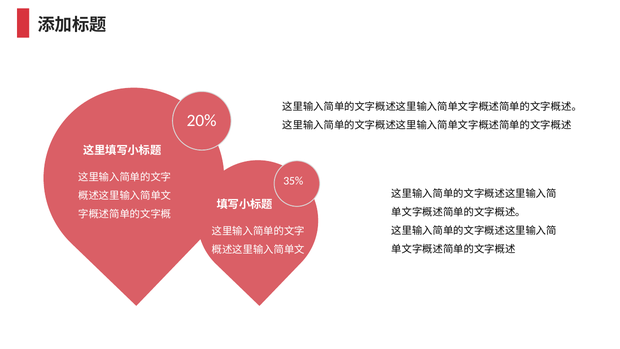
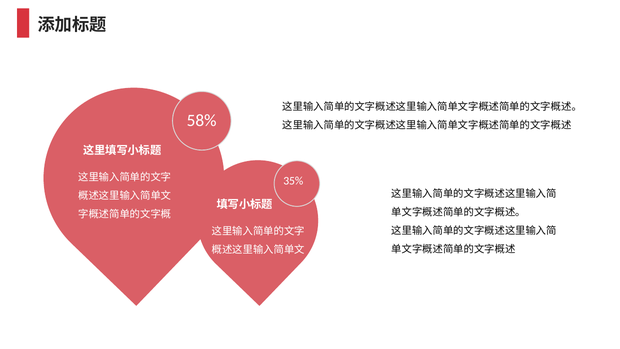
20%: 20% -> 58% (202, 121)
